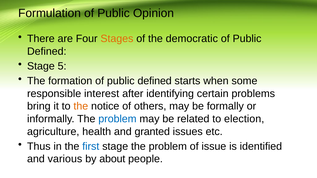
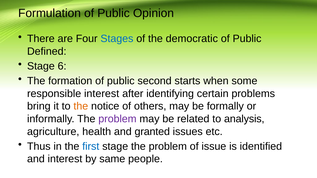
Stages colour: orange -> blue (117, 39)
5: 5 -> 6 (62, 66)
formation of public defined: defined -> second (155, 81)
problem colour: blue -> purple (117, 119)
election: election -> analysis (244, 119)
and various: various -> interest (65, 159)
about: about -> same (112, 159)
